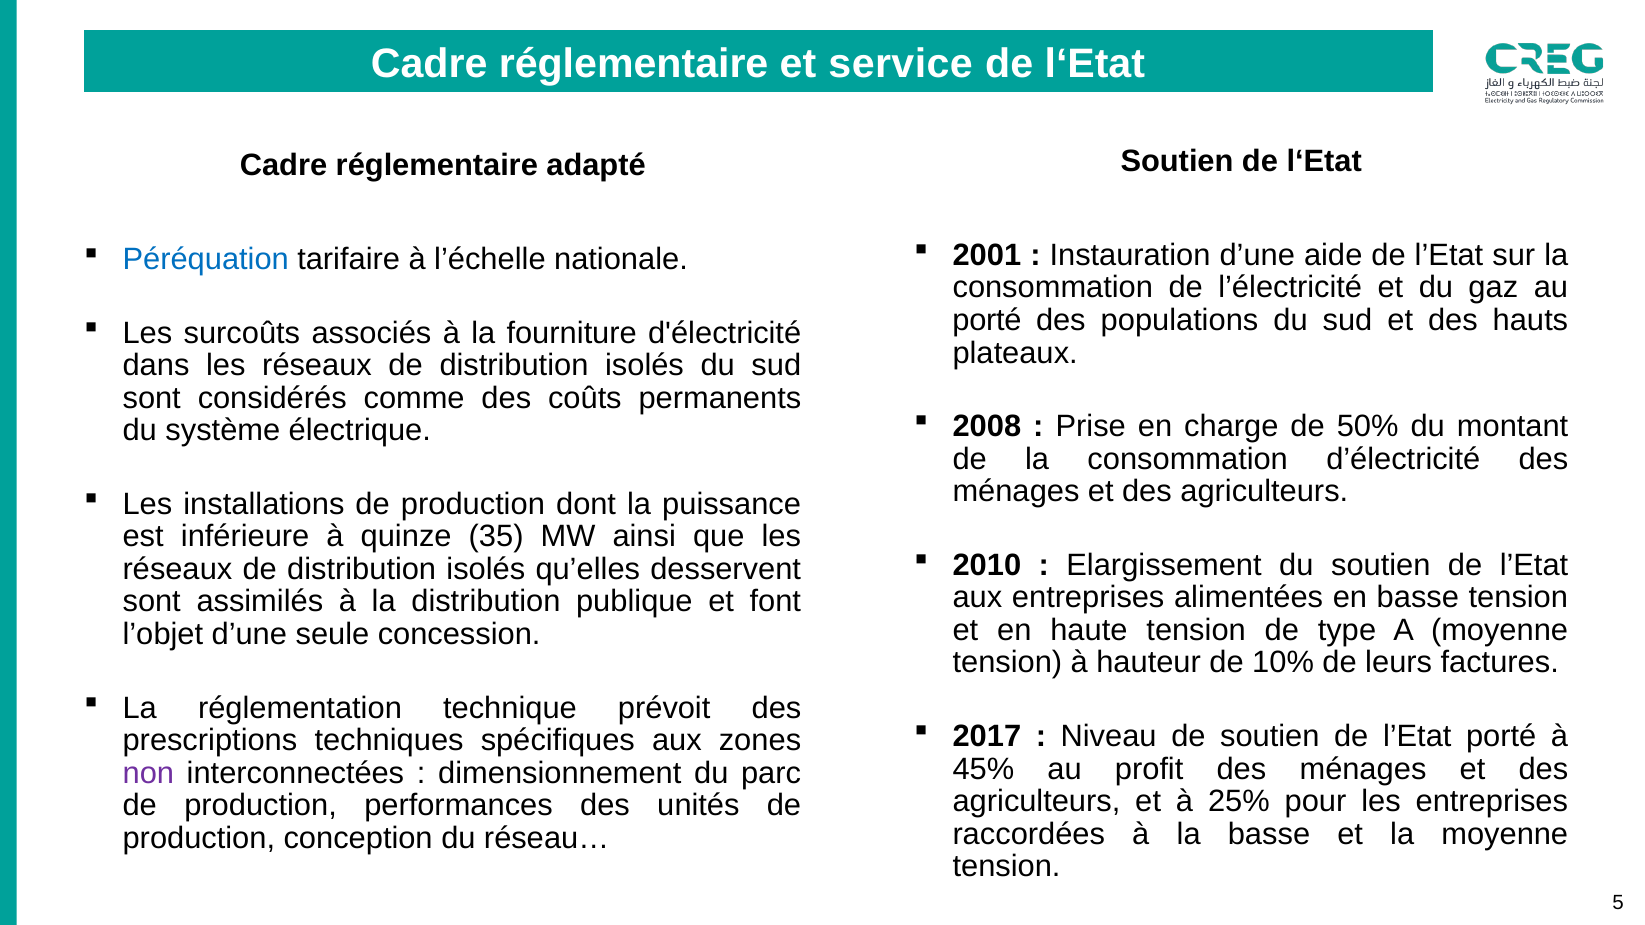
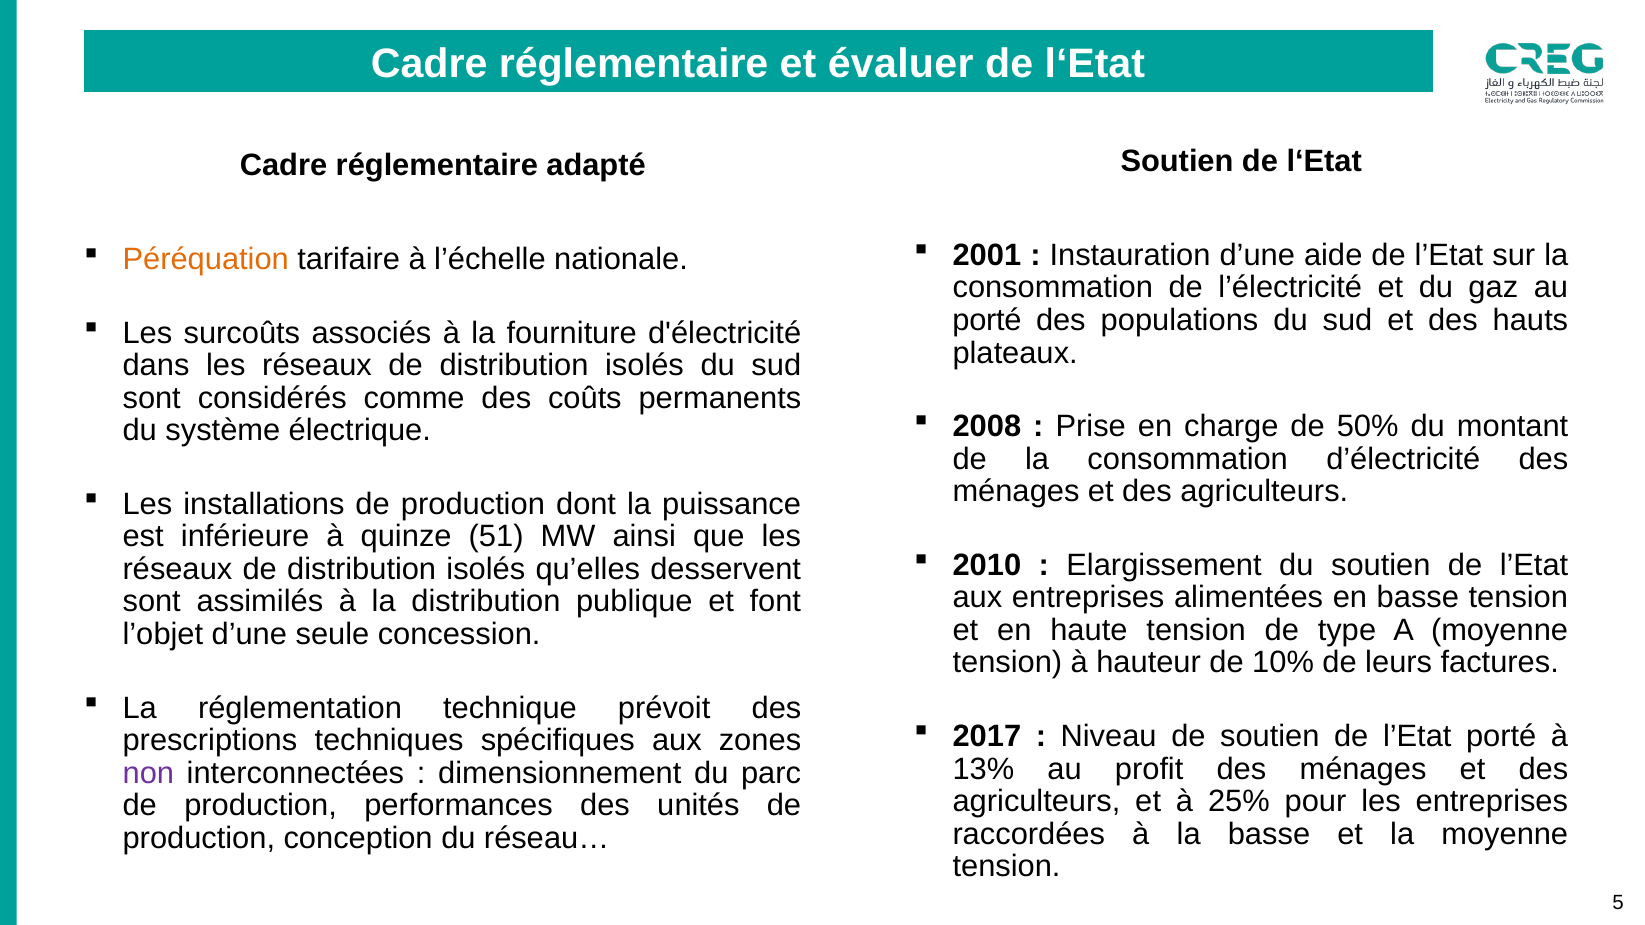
service: service -> évaluer (901, 64)
Péréquation colour: blue -> orange (206, 259)
35: 35 -> 51 (496, 537)
45%: 45% -> 13% (983, 769)
